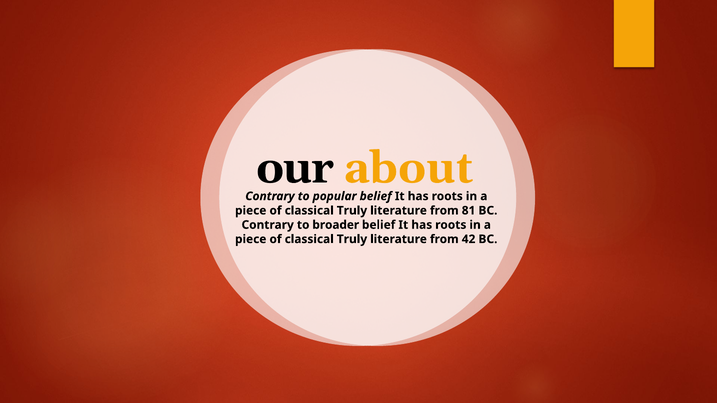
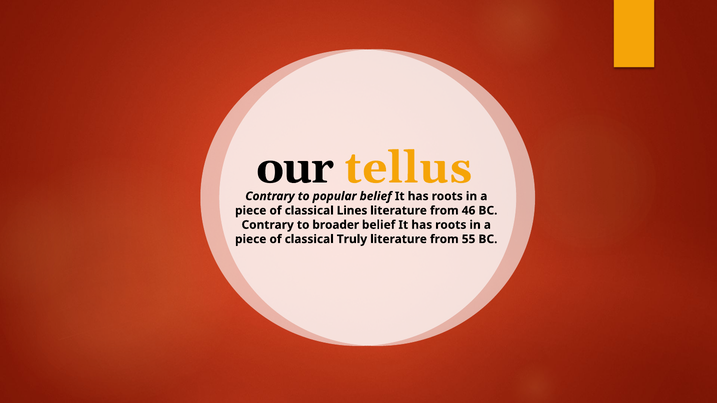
about: about -> tellus (408, 168)
Truly: Truly -> Lines (352, 211)
81: 81 -> 46 (469, 211)
42: 42 -> 55 (469, 239)
